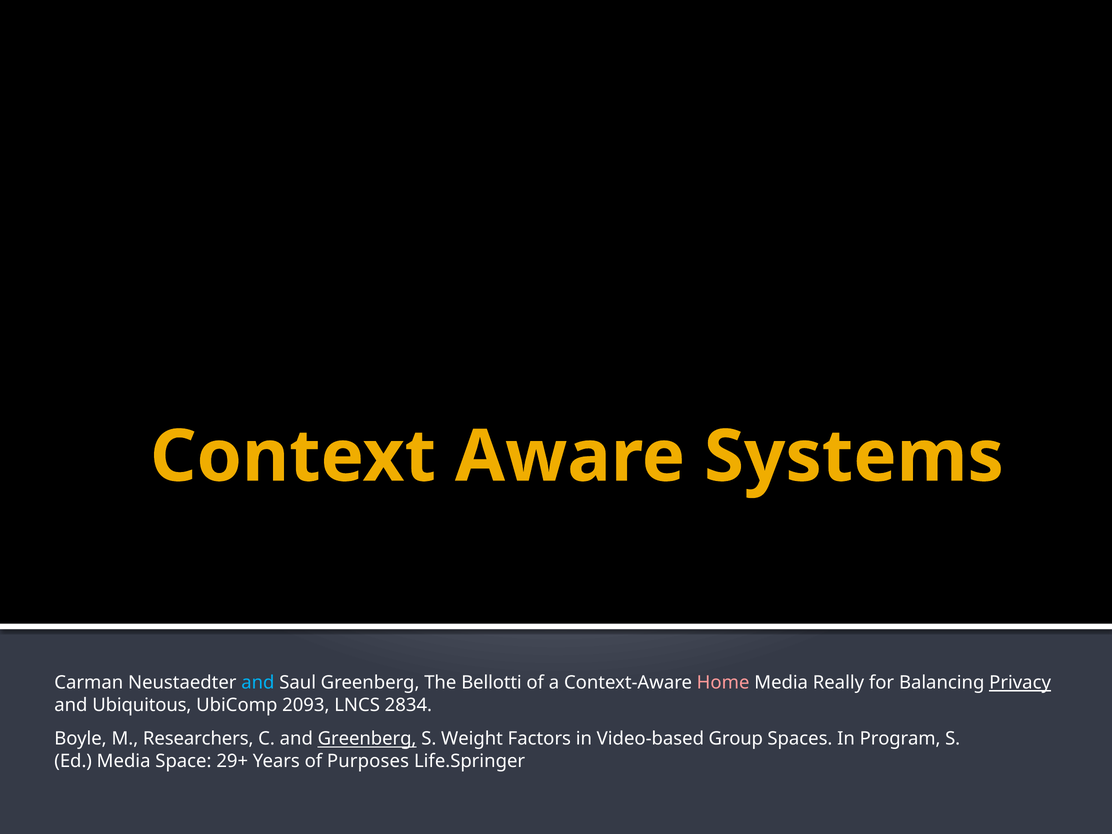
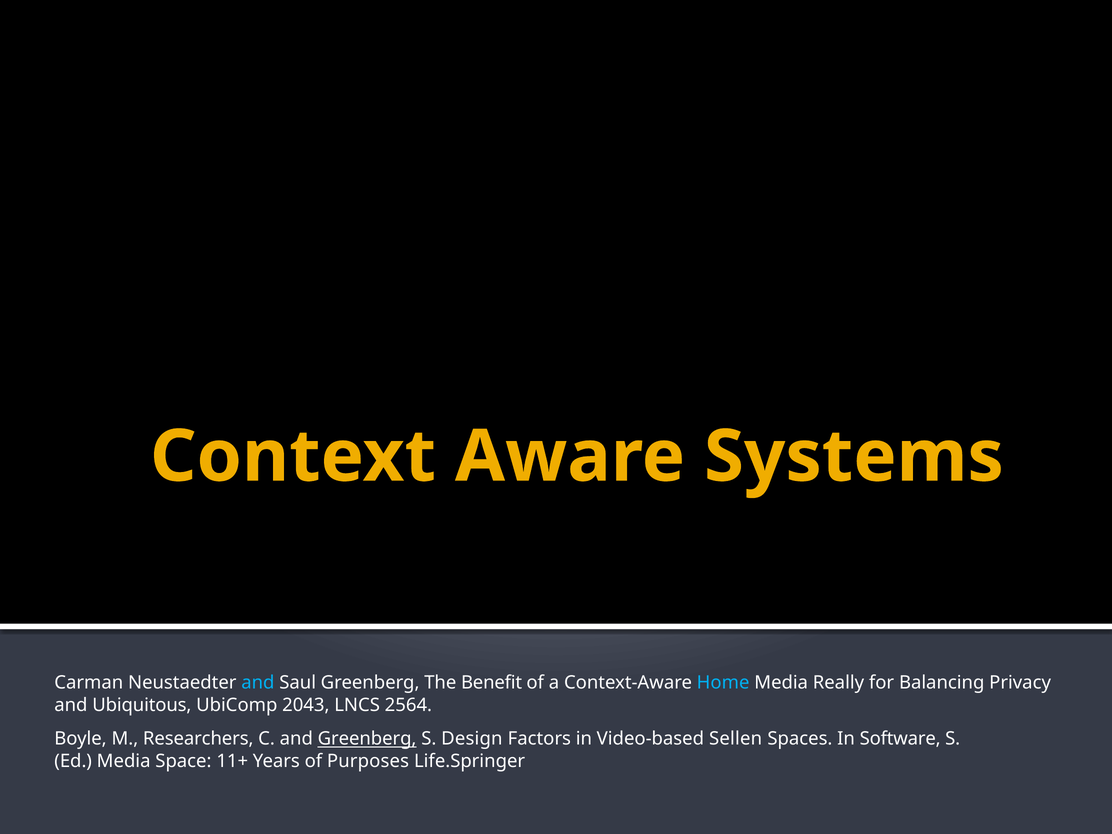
Bellotti: Bellotti -> Benefit (492, 683)
Home colour: pink -> light blue (723, 683)
Privacy underline: present -> none (1020, 683)
2093: 2093 -> 2043 (306, 705)
2834: 2834 -> 2564 (408, 705)
Weight: Weight -> Design (472, 739)
Group: Group -> Sellen (736, 739)
Program: Program -> Software (900, 739)
29+: 29+ -> 11+ (232, 761)
